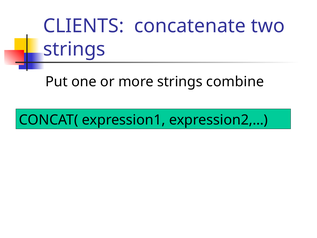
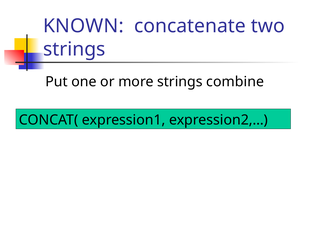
CLIENTS: CLIENTS -> KNOWN (83, 26)
